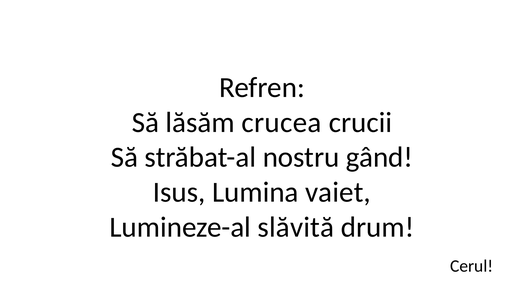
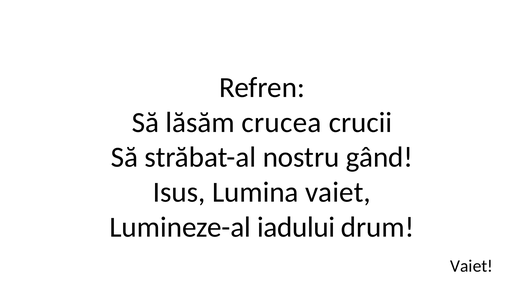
slăvită: slăvită -> iadului (296, 227)
Cerul: Cerul -> Vaiet (472, 266)
